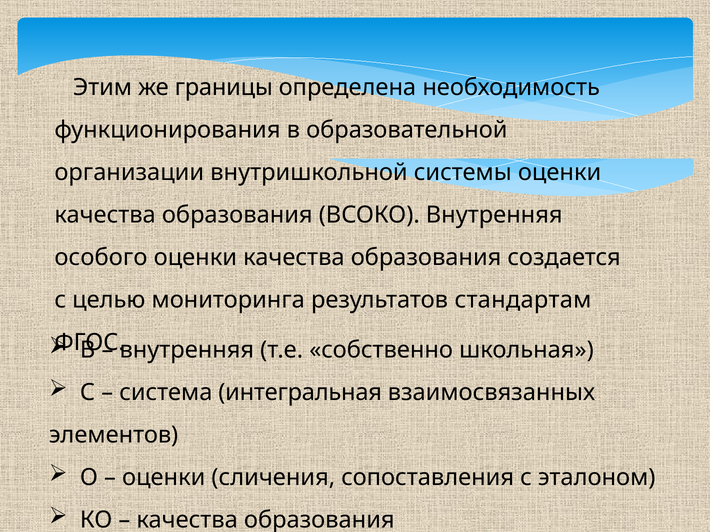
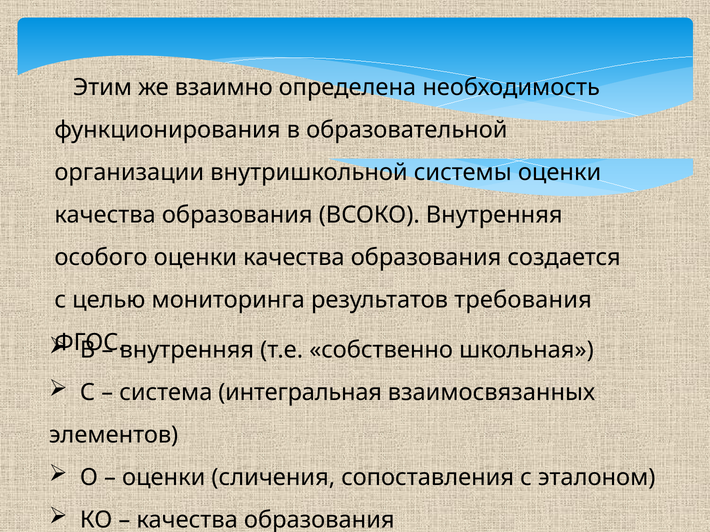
границы: границы -> взаимно (224, 87)
стандартам: стандартам -> требования (523, 300)
